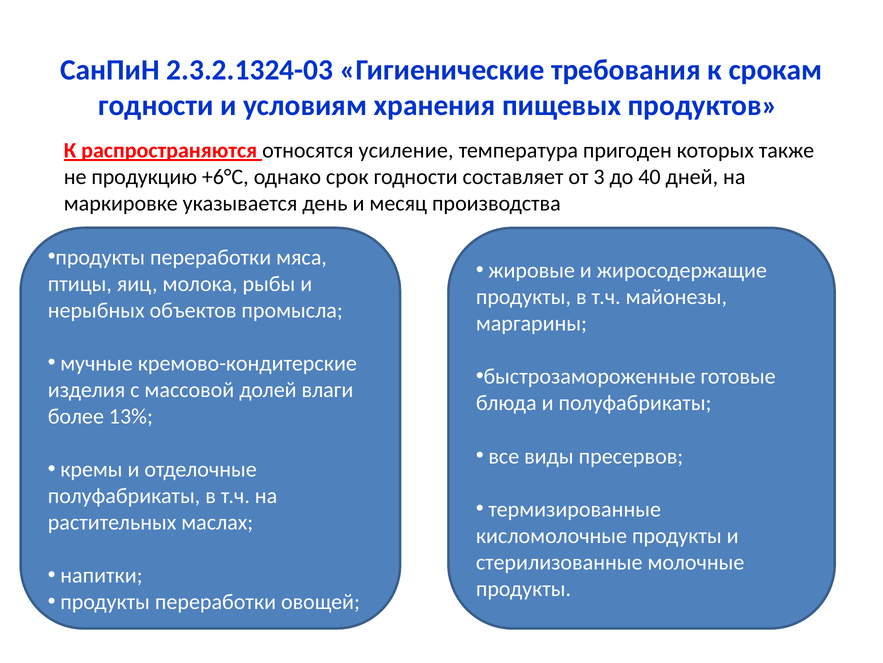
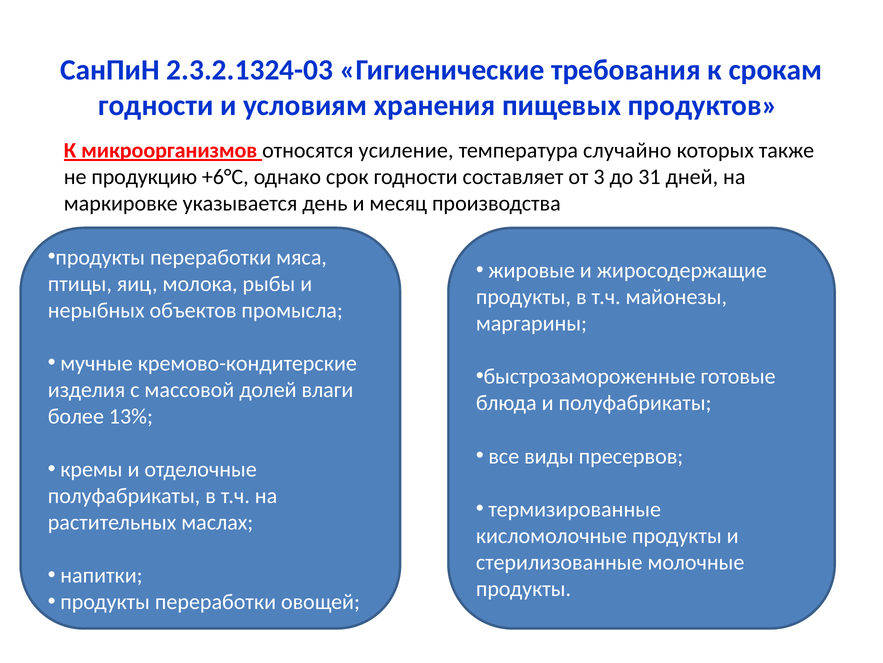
распространяются: распространяются -> микроорганизмов (169, 150)
пригоден: пригоден -> случайно (627, 150)
40: 40 -> 31 (649, 177)
